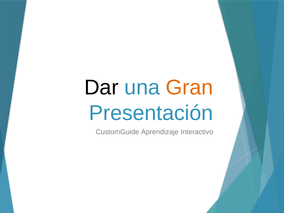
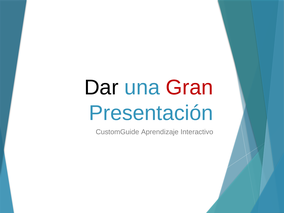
Gran colour: orange -> red (189, 88)
